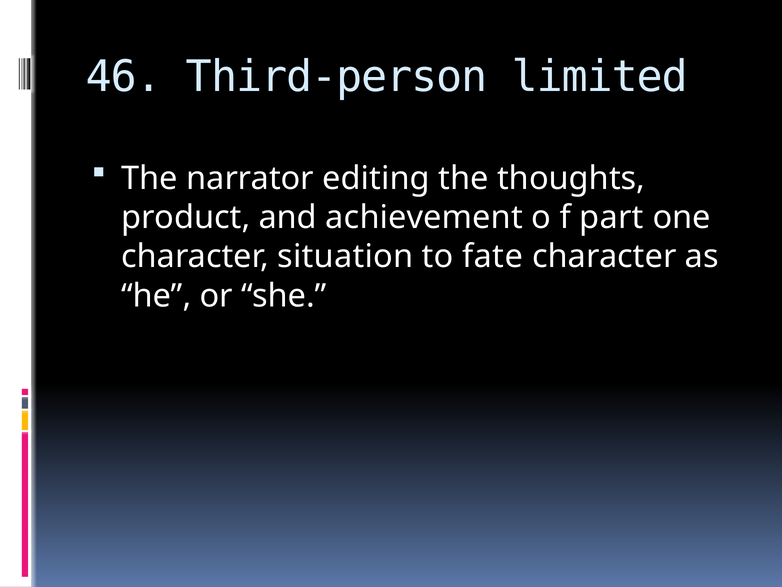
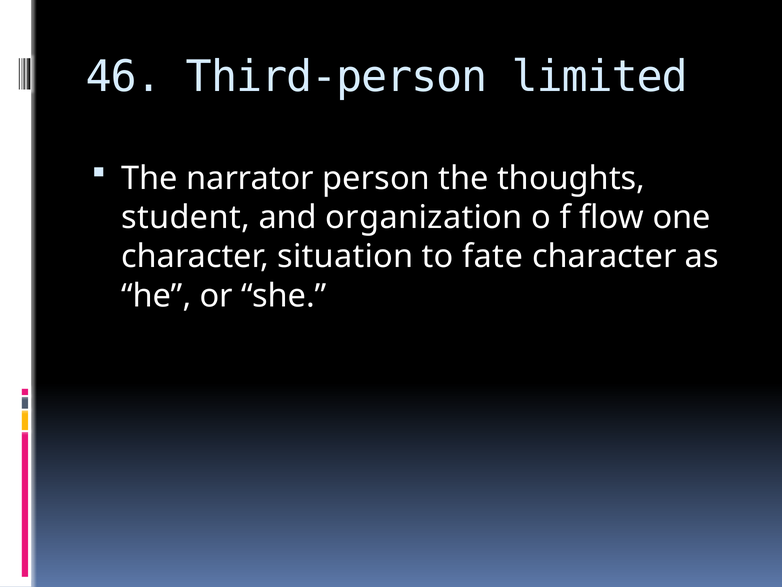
editing: editing -> person (376, 178)
product: product -> student (186, 217)
achievement: achievement -> organization (424, 217)
part: part -> flow (612, 217)
